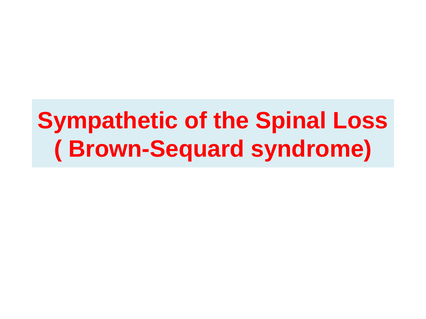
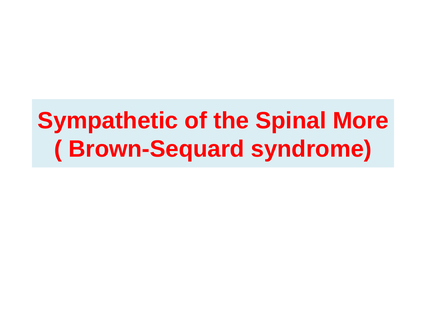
Loss: Loss -> More (361, 121)
